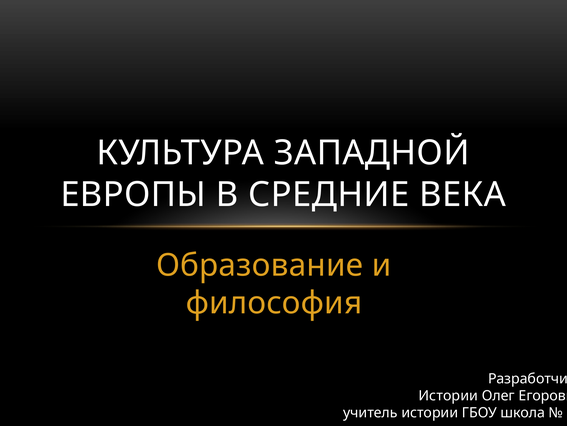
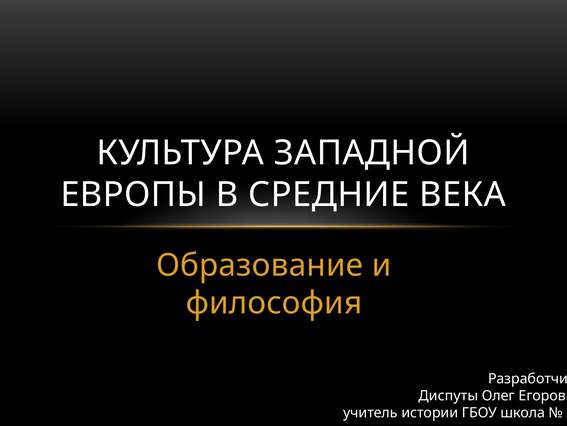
Истории: Истории -> Диспуты (448, 395)
